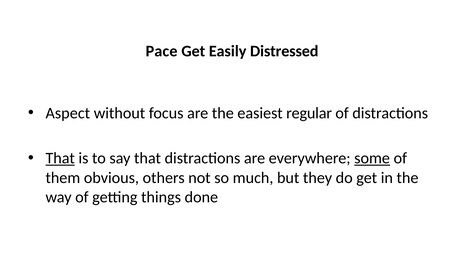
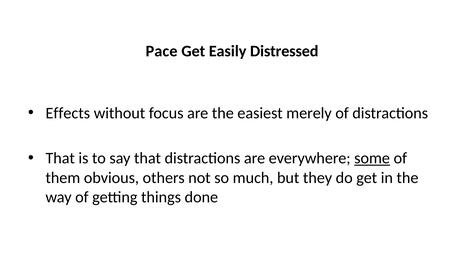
Aspect: Aspect -> Effects (68, 113)
regular: regular -> merely (309, 113)
That underline: present -> none (60, 158)
